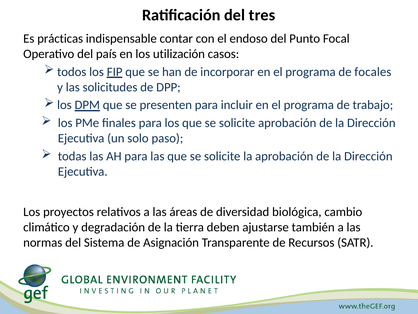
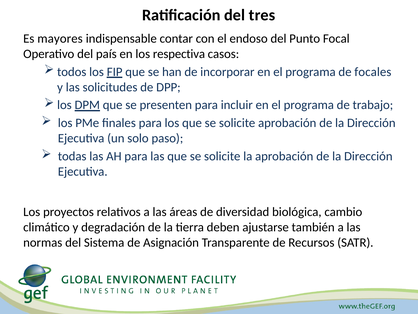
prácticas: prácticas -> mayores (60, 39)
utilización: utilización -> respectiva (179, 54)
